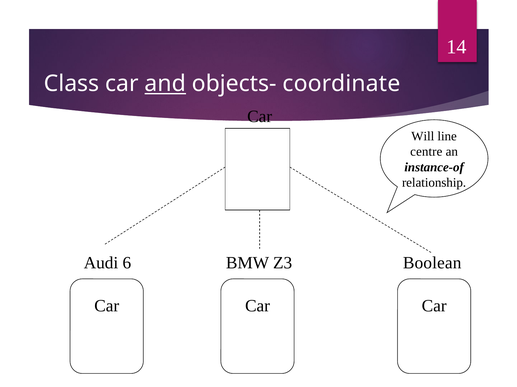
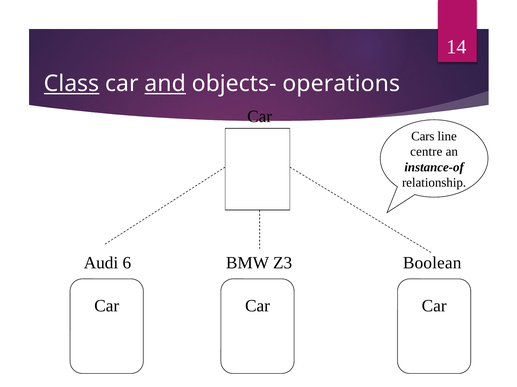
Class underline: none -> present (72, 84)
coordinate: coordinate -> operations (341, 84)
Will: Will -> Cars (423, 136)
